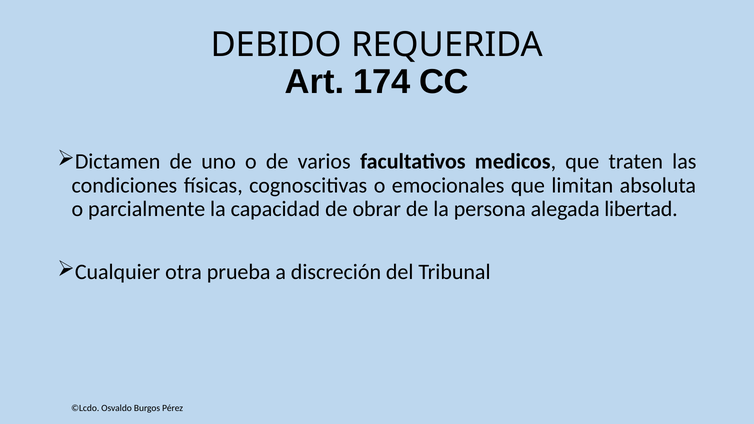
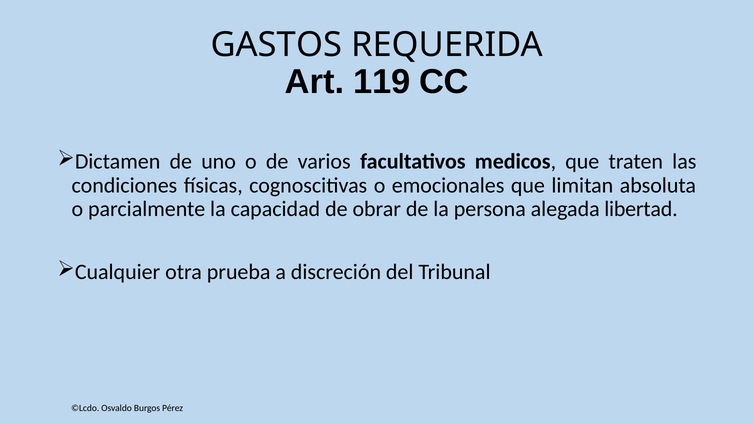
DEBIDO: DEBIDO -> GASTOS (276, 45)
174: 174 -> 119 (382, 82)
